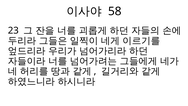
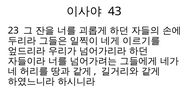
58: 58 -> 43 (115, 11)
